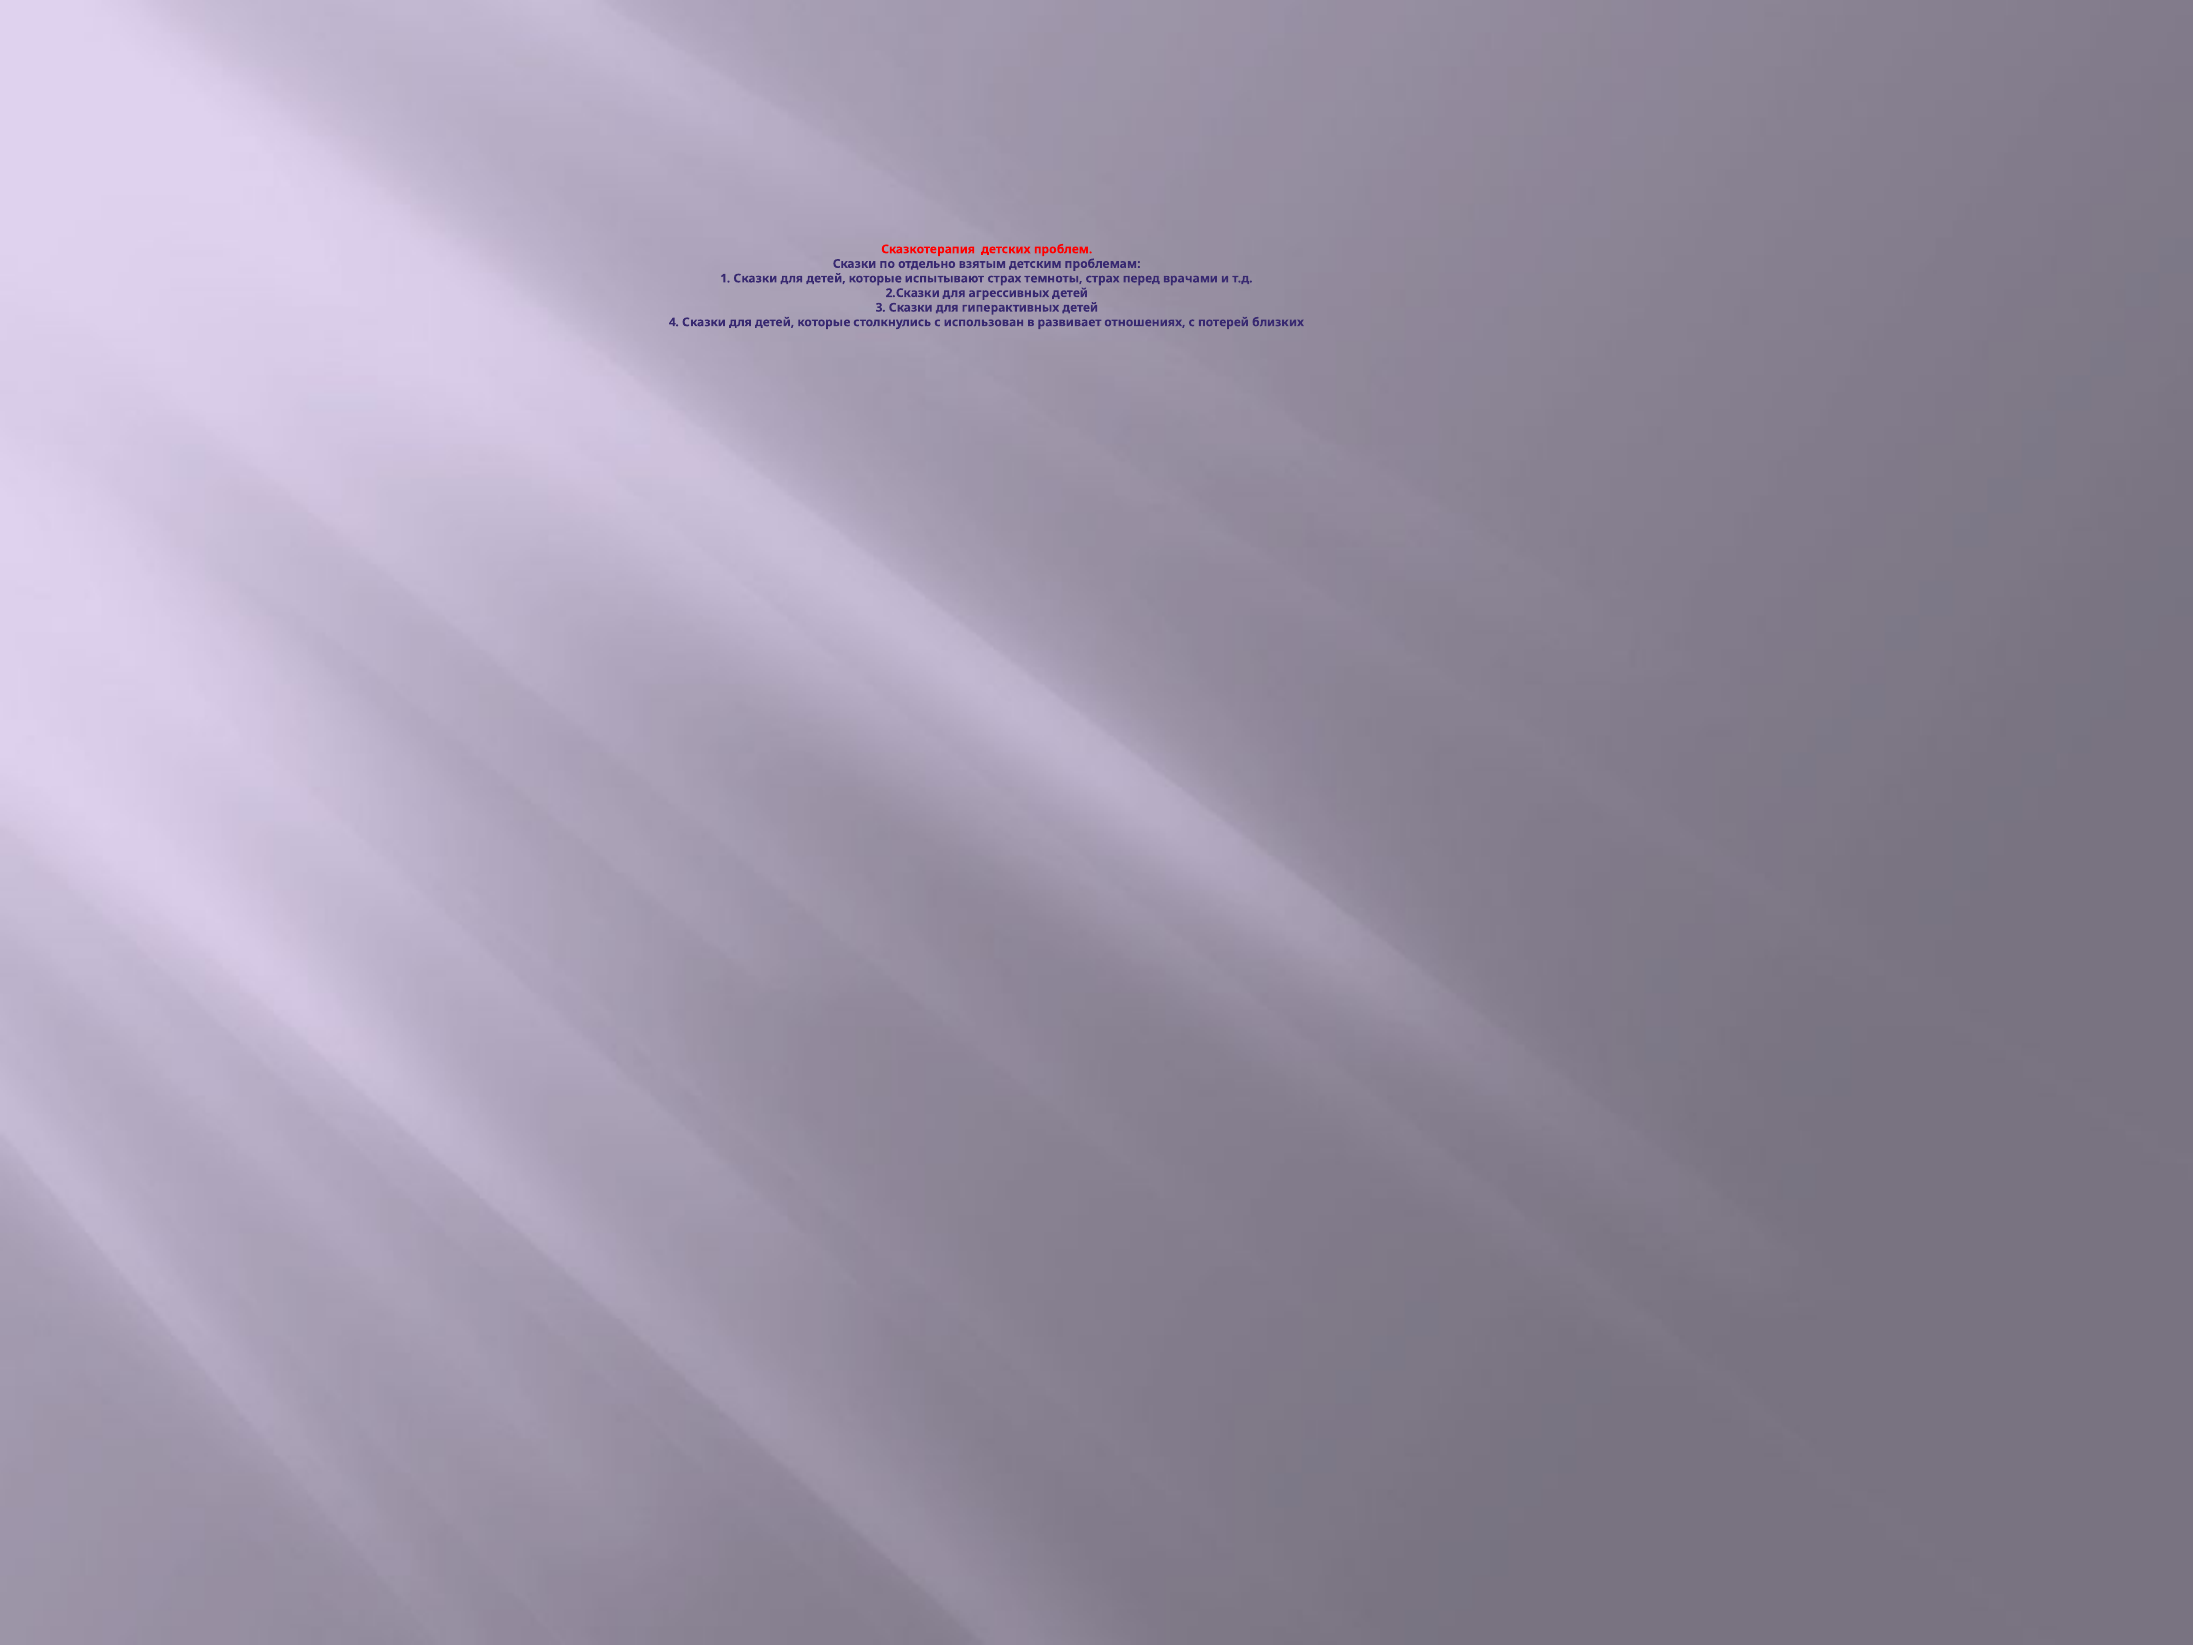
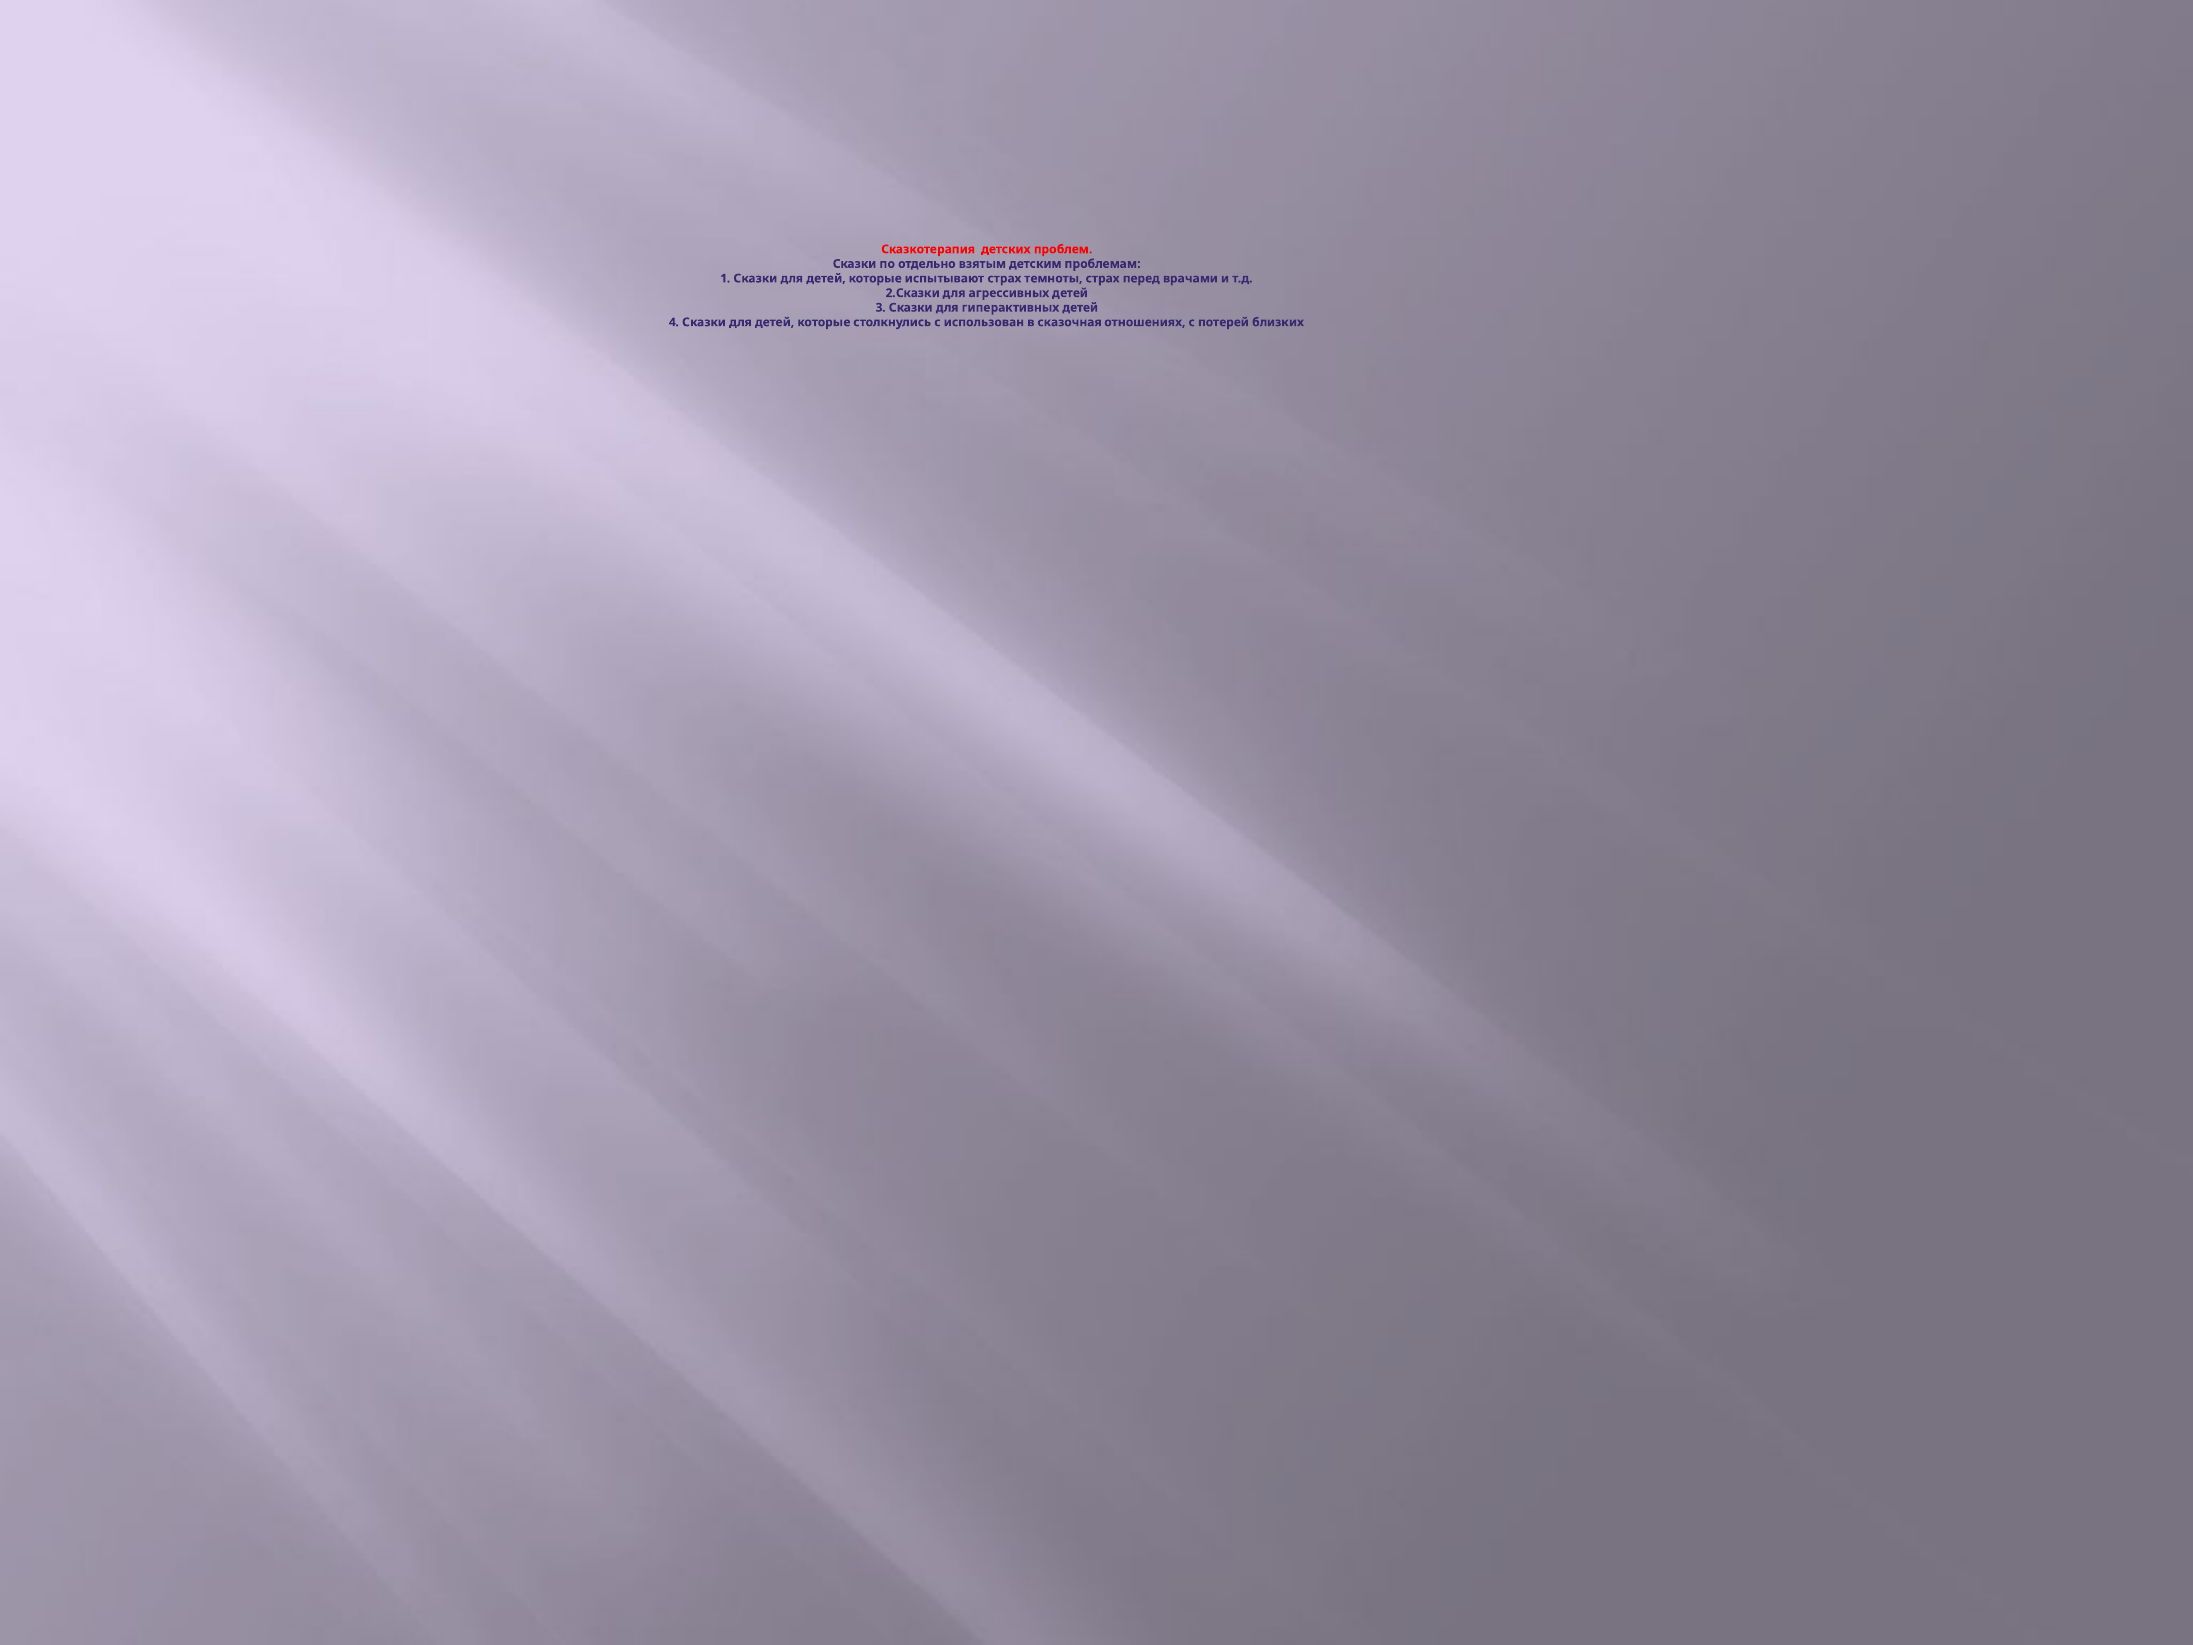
развивает: развивает -> сказочная (1069, 322)
